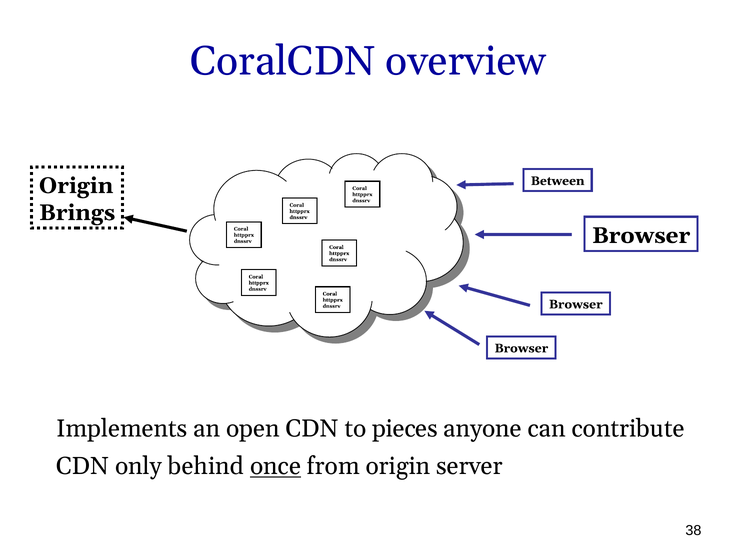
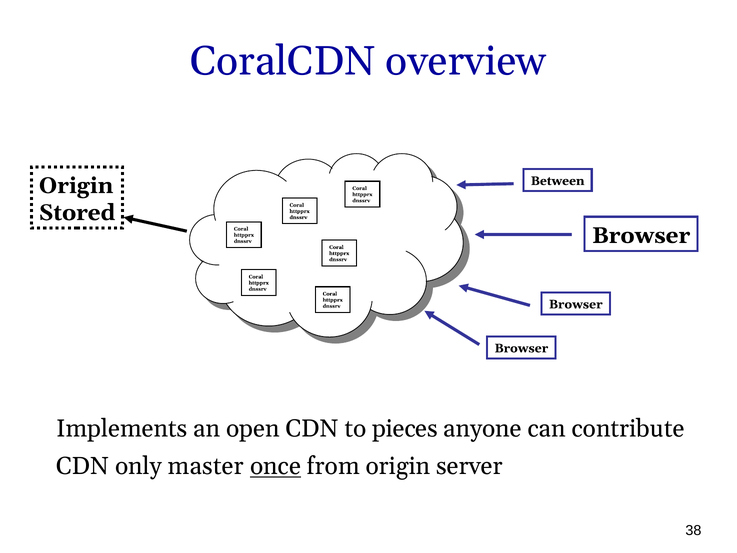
Brings: Brings -> Stored (77, 213)
behind: behind -> master (206, 466)
